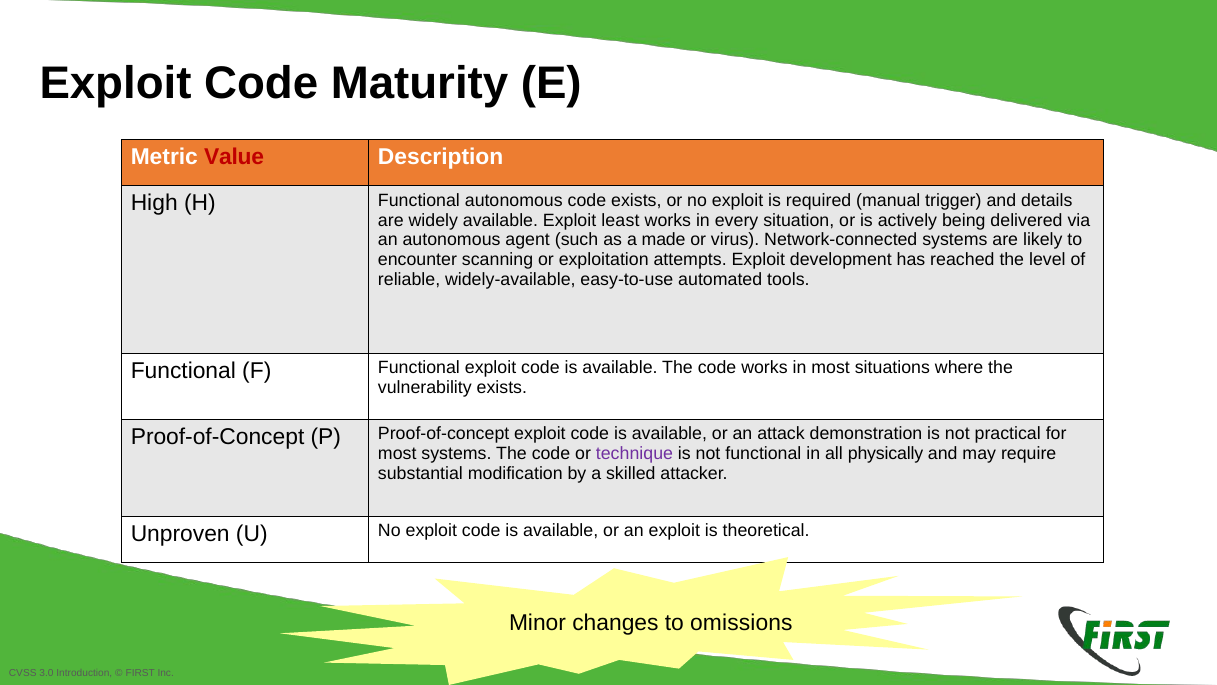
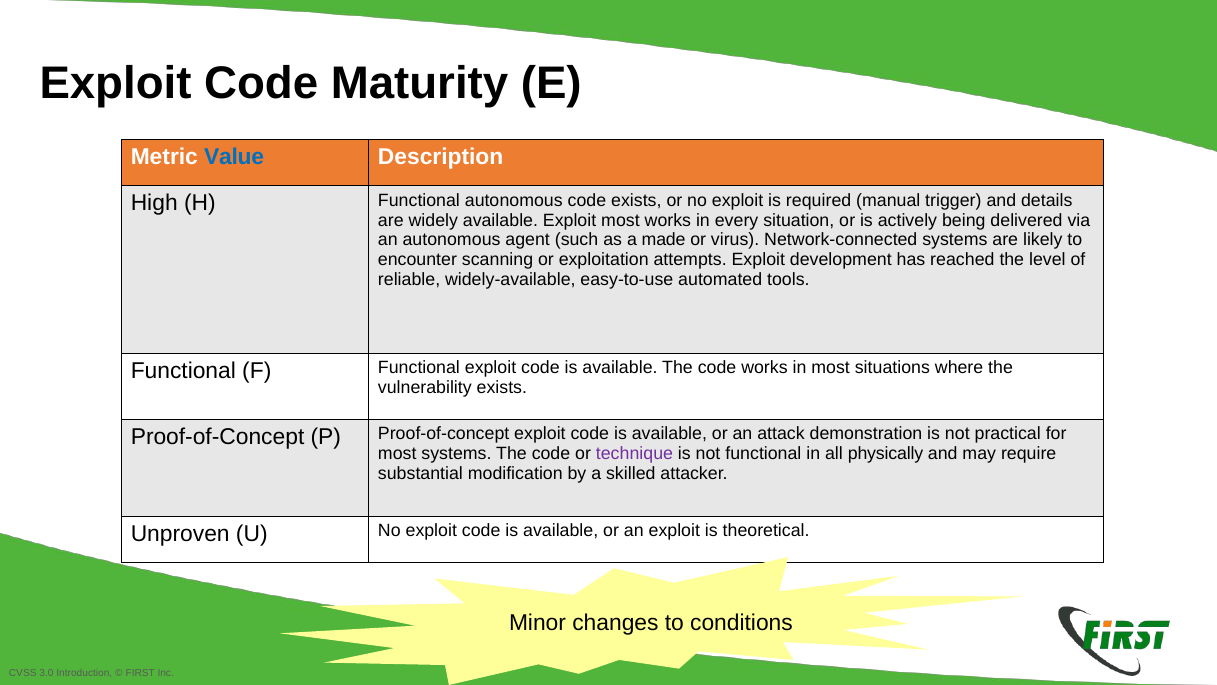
Value colour: red -> blue (234, 157)
Exploit least: least -> most (620, 220)
omissions: omissions -> conditions (741, 622)
